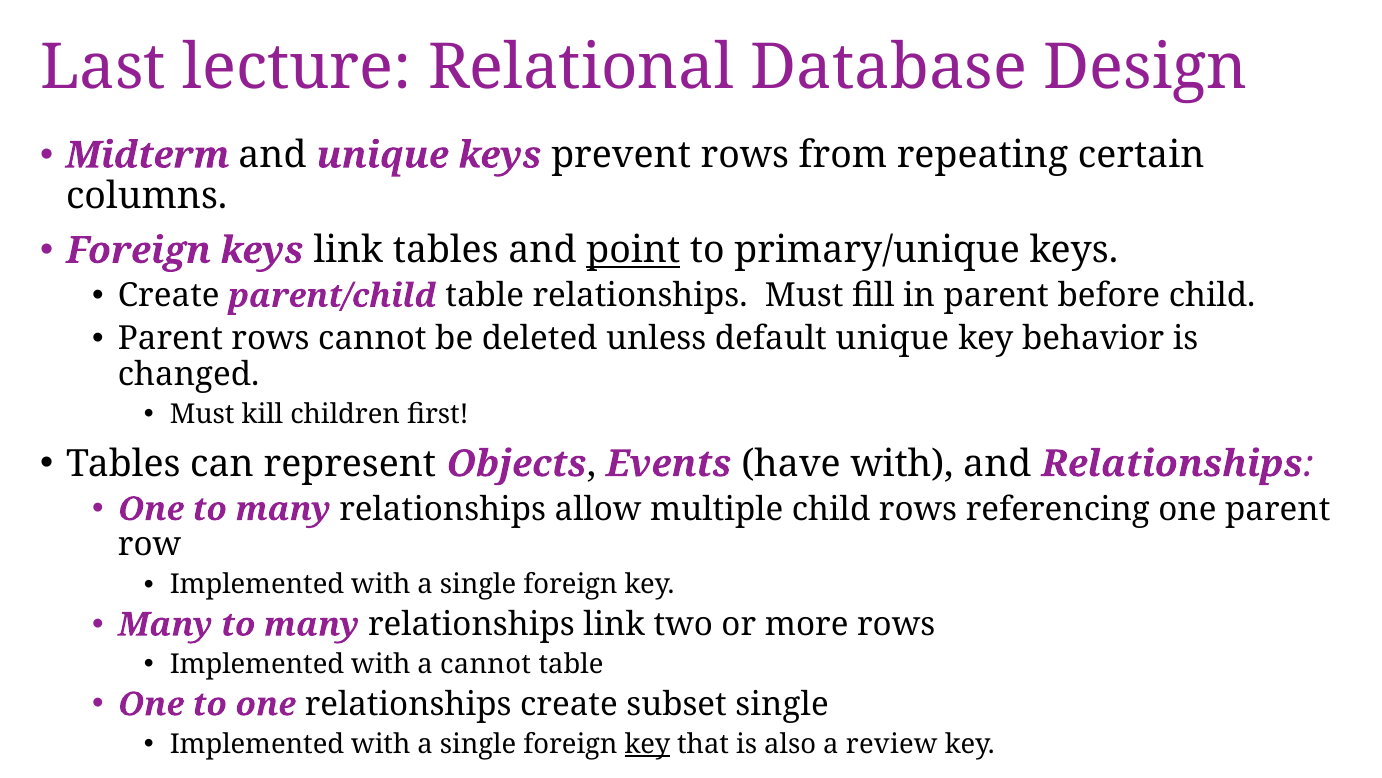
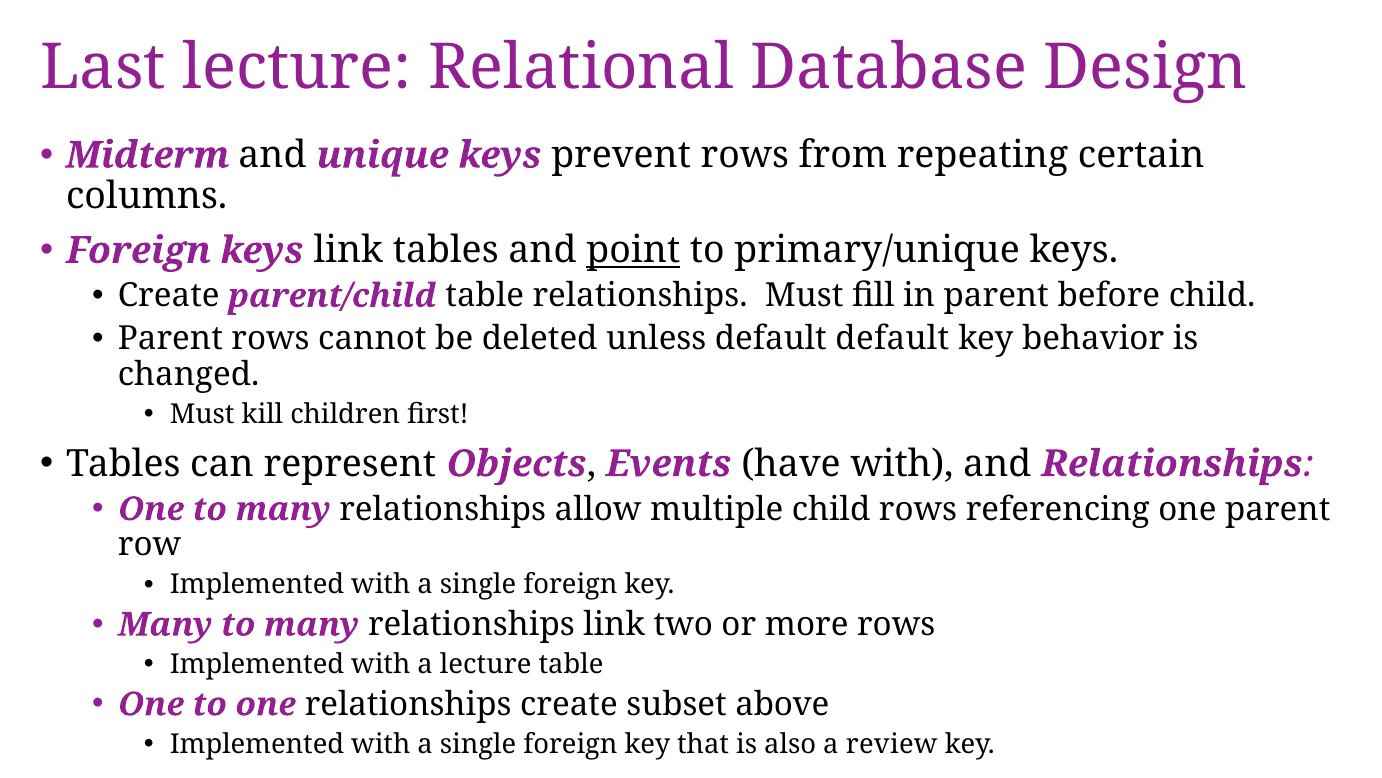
default unique: unique -> default (892, 339)
a cannot: cannot -> lecture (486, 664)
subset single: single -> above (782, 704)
key underline: present -> none (647, 744)
